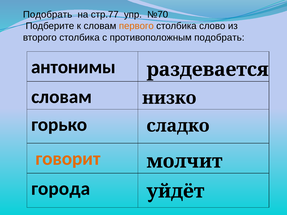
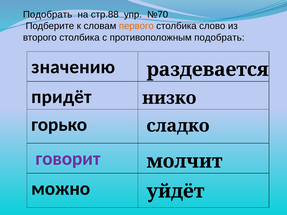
стр.77: стр.77 -> стр.88 (105, 15)
антонимы: антонимы -> значению (73, 67)
словам: словам -> придёт (61, 97)
говорит colour: orange -> purple (68, 159)
города: города -> можно (61, 189)
